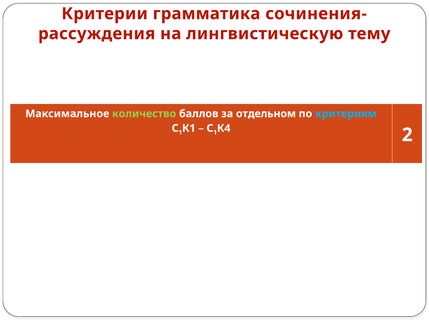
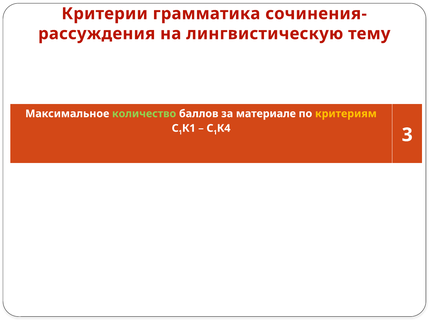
отдельном: отдельном -> материале (266, 114)
критериям colour: light blue -> yellow (346, 114)
2: 2 -> 3 (407, 135)
